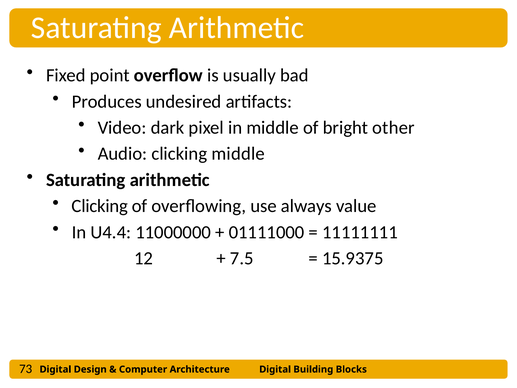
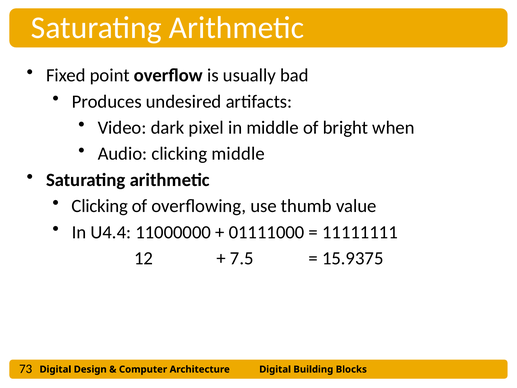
other: other -> when (393, 128)
always: always -> thumb (306, 206)
